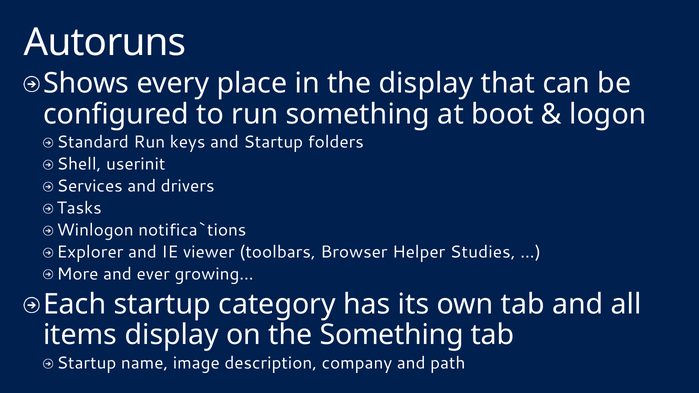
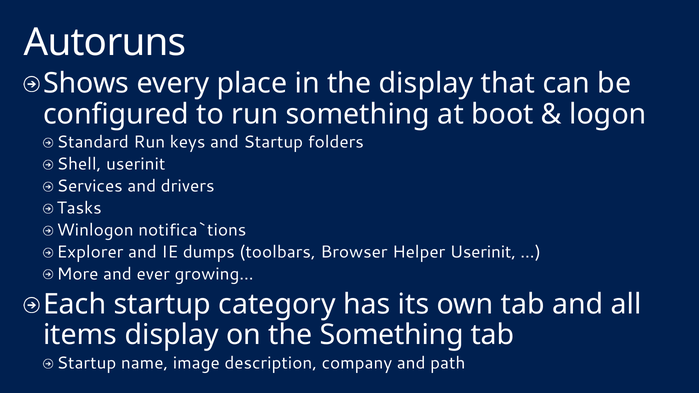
viewer: viewer -> dumps (209, 252)
Helper Studies: Studies -> Userinit (483, 252)
